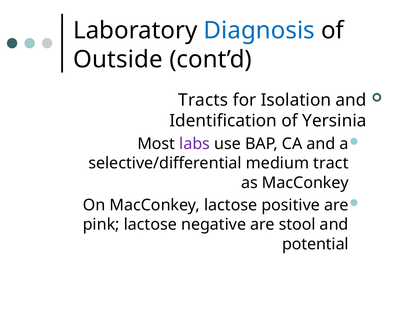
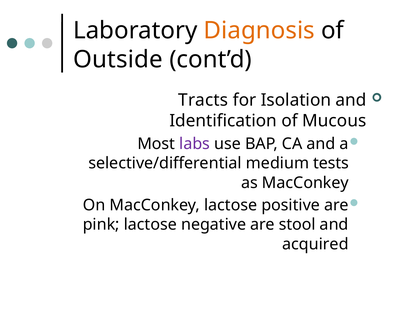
Diagnosis colour: blue -> orange (259, 30)
Yersinia: Yersinia -> Mucous (334, 121)
tract: tract -> tests (331, 163)
potential: potential -> acquired (315, 244)
